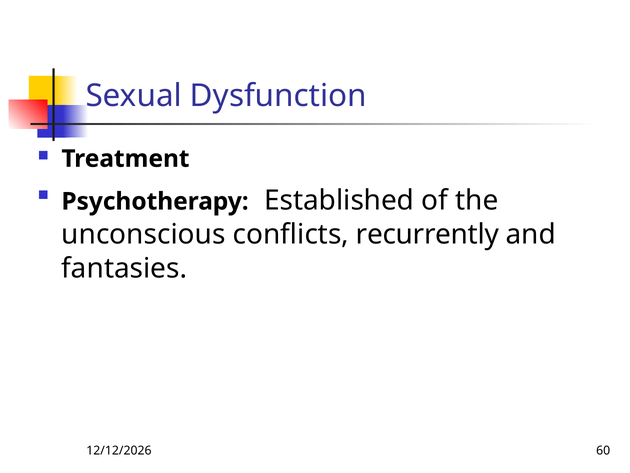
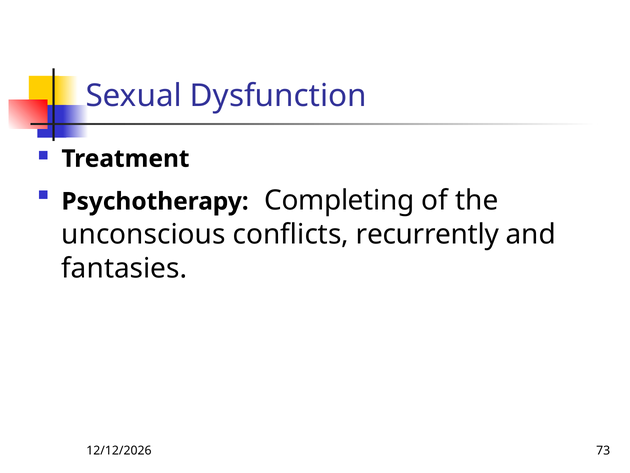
Established: Established -> Completing (339, 200)
60: 60 -> 73 (603, 450)
